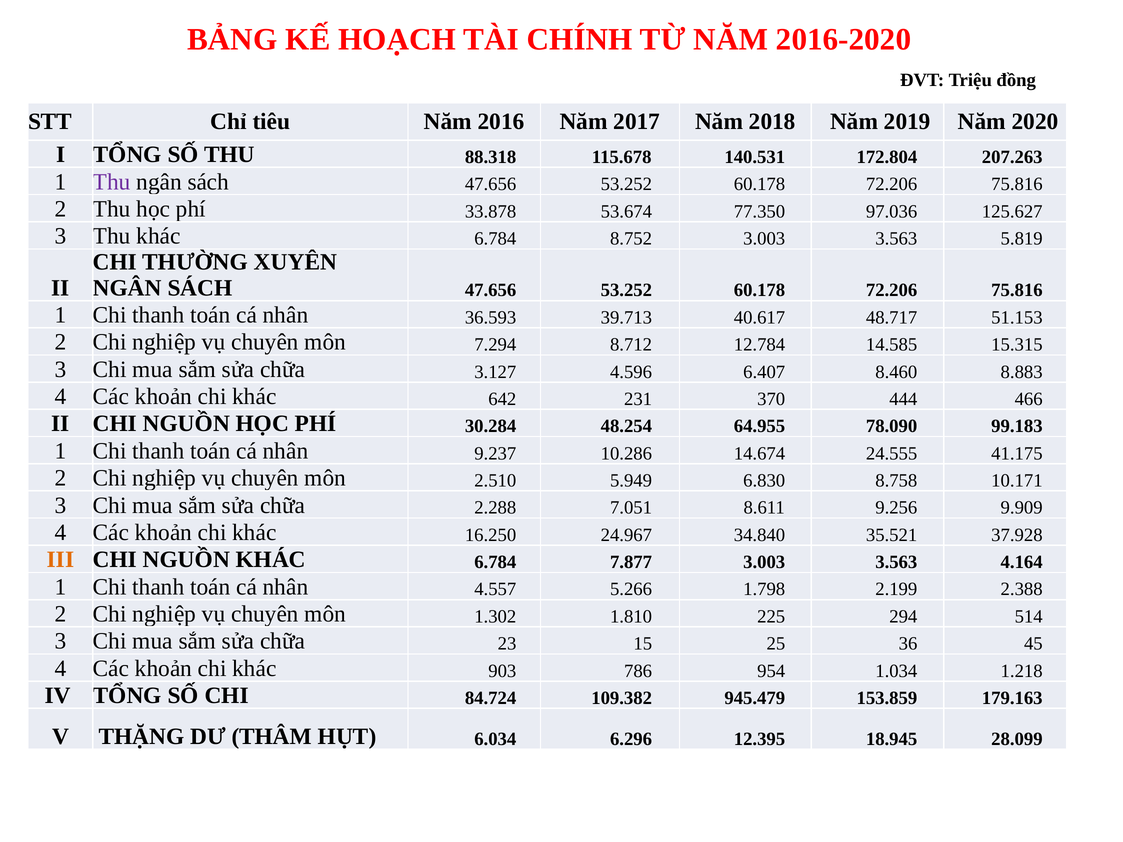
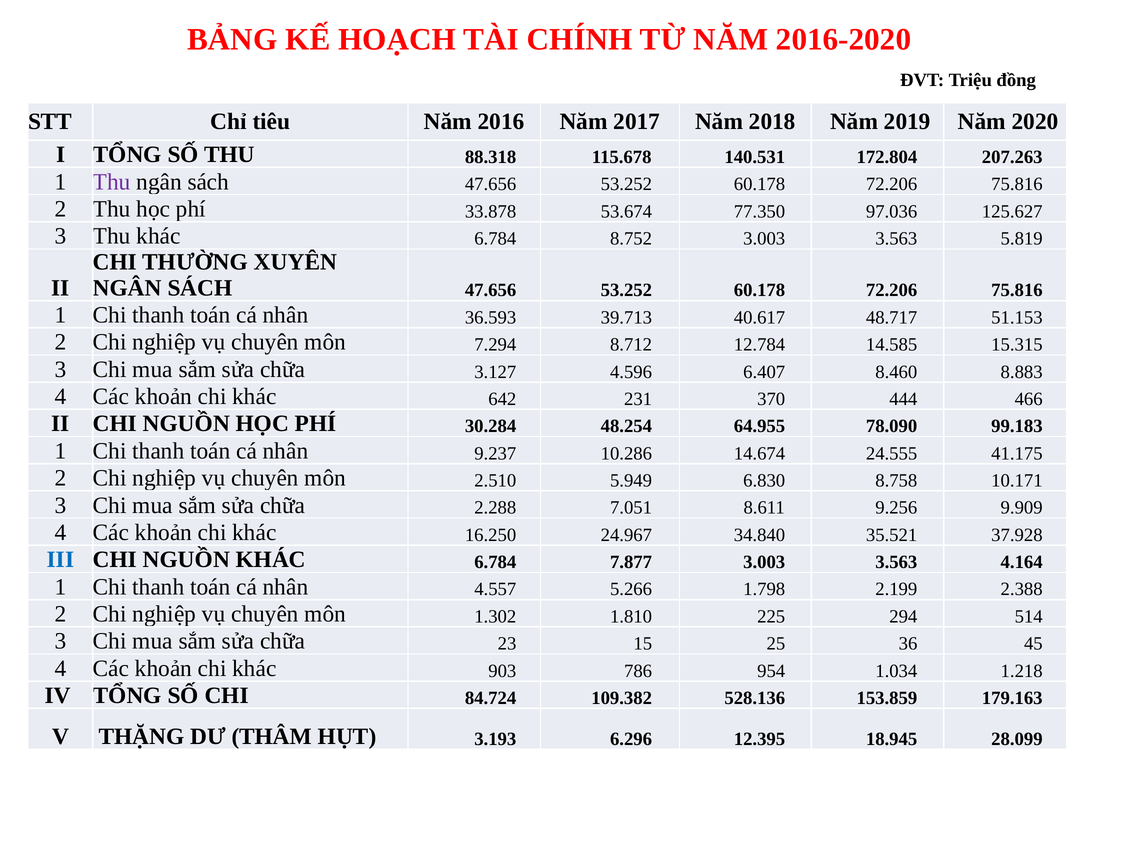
III colour: orange -> blue (61, 560)
945.479: 945.479 -> 528.136 (755, 698)
6.034: 6.034 -> 3.193 (495, 739)
